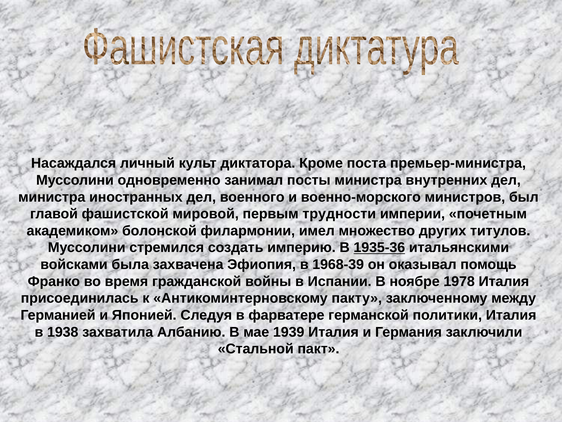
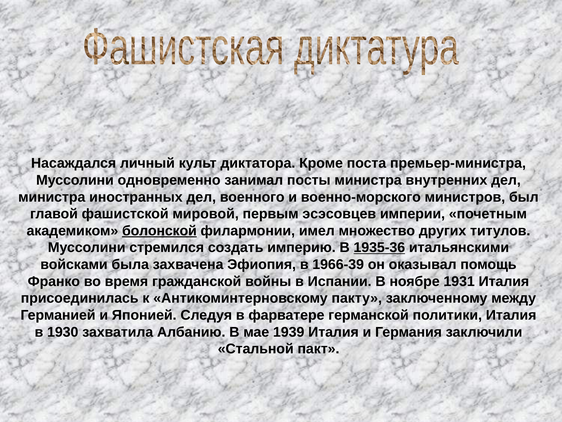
трудности: трудности -> эсэсовцев (339, 214)
болонской underline: none -> present (159, 231)
1968-39: 1968-39 -> 1966-39 (338, 264)
1978: 1978 -> 1931 (459, 281)
1938: 1938 -> 1930 (63, 332)
